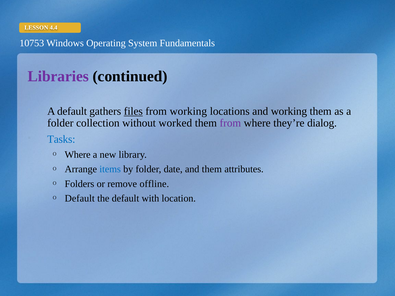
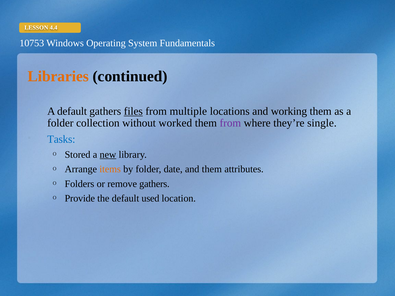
Libraries colour: purple -> orange (58, 76)
from working: working -> multiple (188, 111)
dialog: dialog -> single (322, 123)
Where: Where -> Stored (78, 155)
new underline: none -> present (108, 155)
items colour: blue -> orange (110, 169)
remove offline: offline -> gathers (154, 184)
Default: Default -> Provide (80, 199)
with: with -> used (150, 199)
